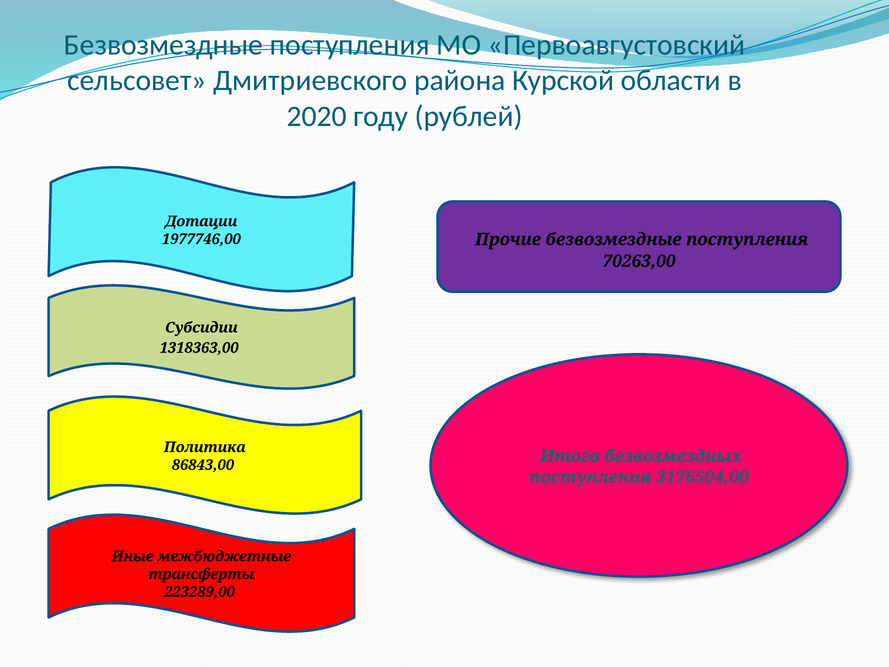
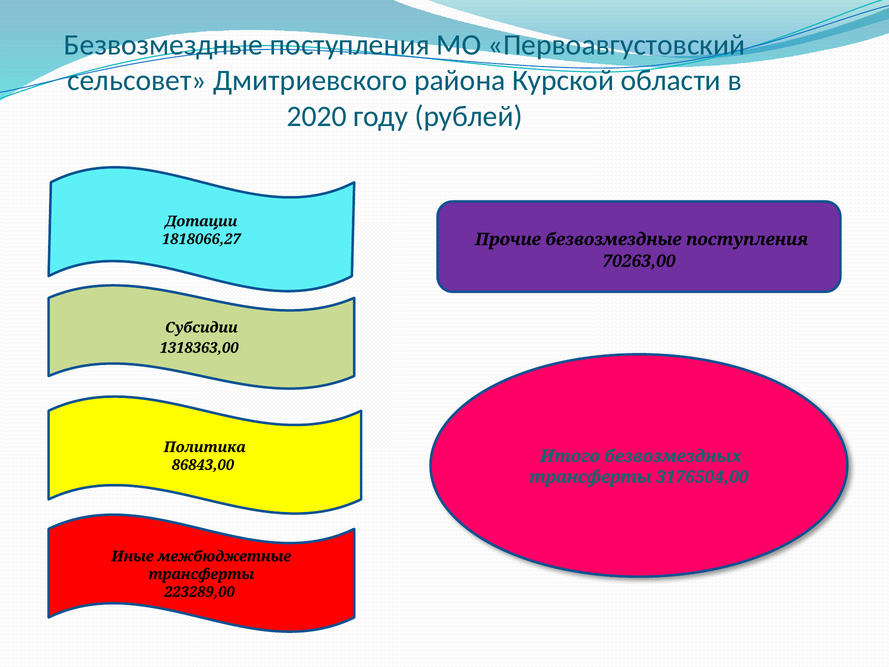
1977746,00: 1977746,00 -> 1818066,27 (201, 239)
поступления: поступления -> трансферты (590, 477)
